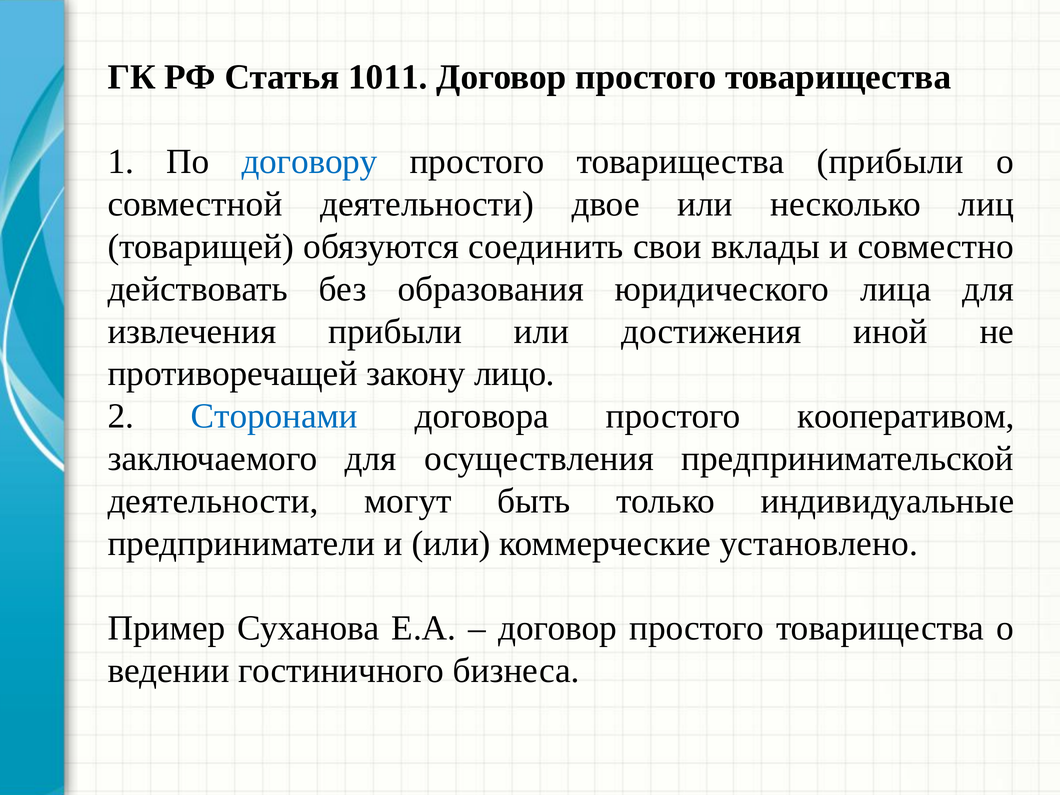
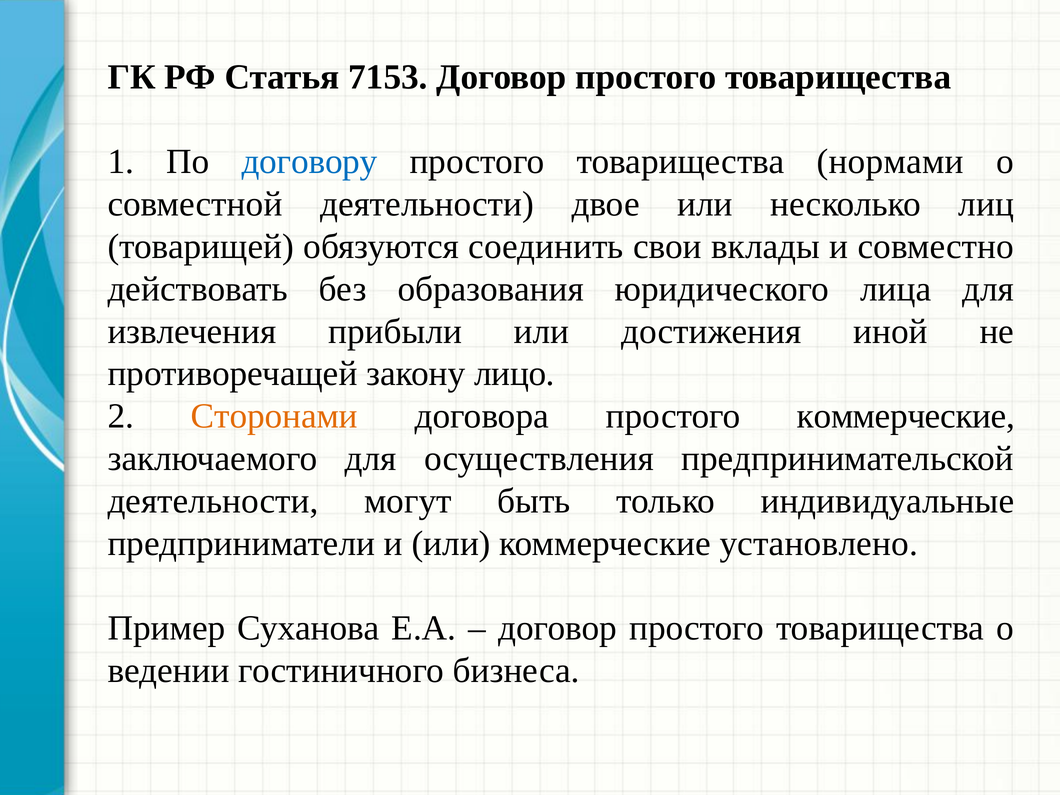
1011: 1011 -> 7153 (388, 77)
товарищества прибыли: прибыли -> нормами (890, 162)
Сторонами colour: blue -> orange (274, 416)
простого кооперативом: кооперативом -> коммерческие (906, 416)
